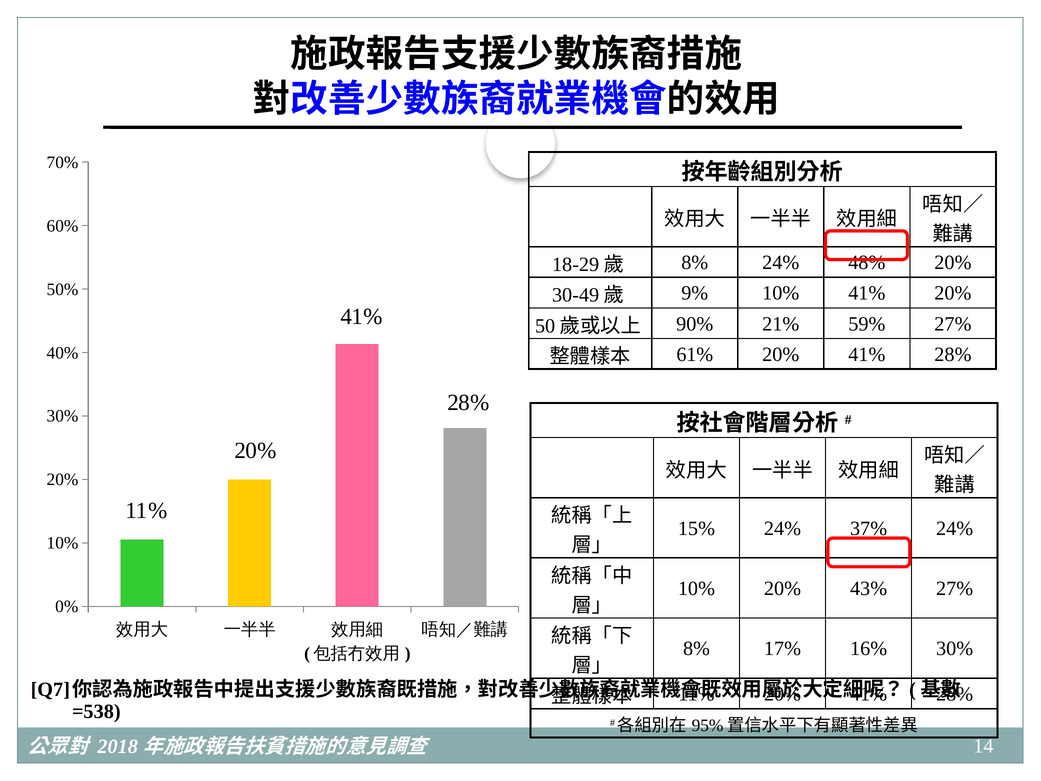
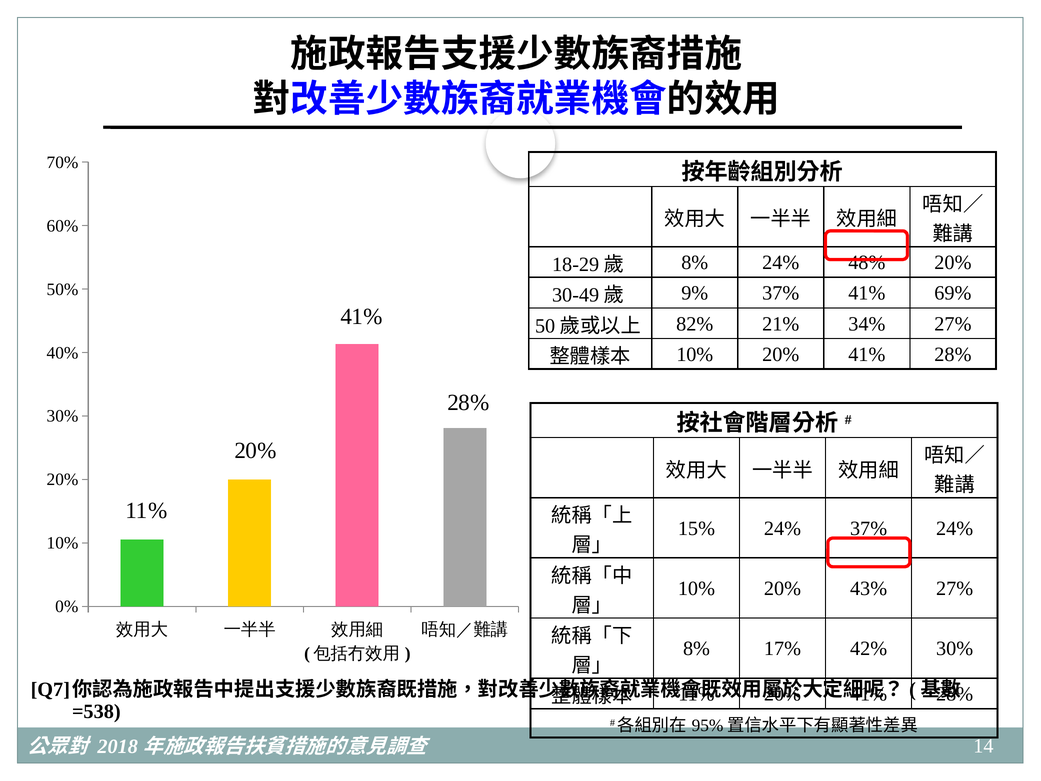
9% 10%: 10% -> 37% (781, 293)
41% 20%: 20% -> 69% (953, 293)
90%: 90% -> 82% (695, 324)
59%: 59% -> 34% (867, 324)
61%: 61% -> 10% (695, 354)
16%: 16% -> 42% (869, 649)
